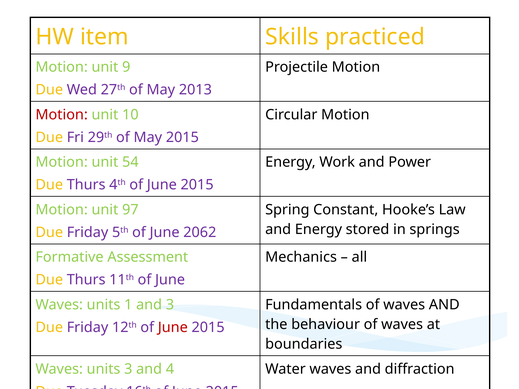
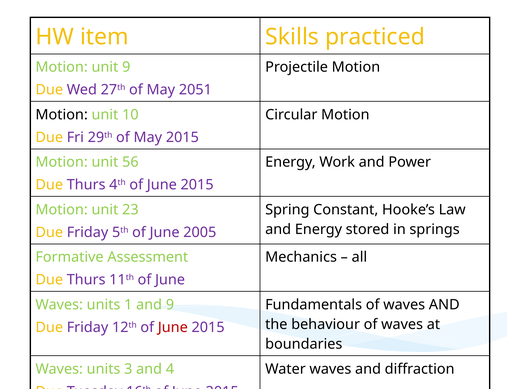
2013: 2013 -> 2051 (195, 90)
Motion colour: red -> black (62, 115)
54: 54 -> 56 (130, 162)
97: 97 -> 23 (130, 210)
2062: 2062 -> 2005 (200, 232)
and 3: 3 -> 9 (170, 305)
